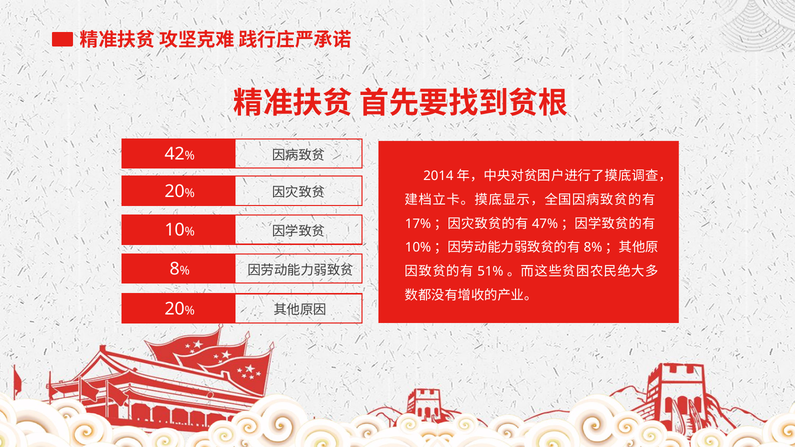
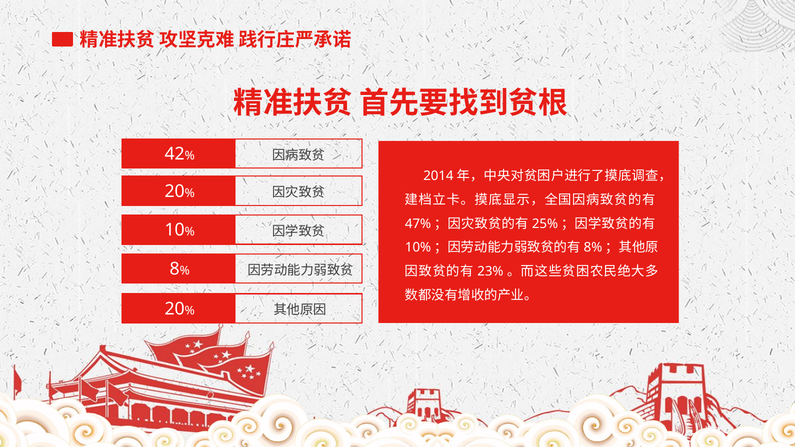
17%: 17% -> 47% (418, 224)
47%: 47% -> 25% (545, 224)
51%: 51% -> 23% (490, 271)
